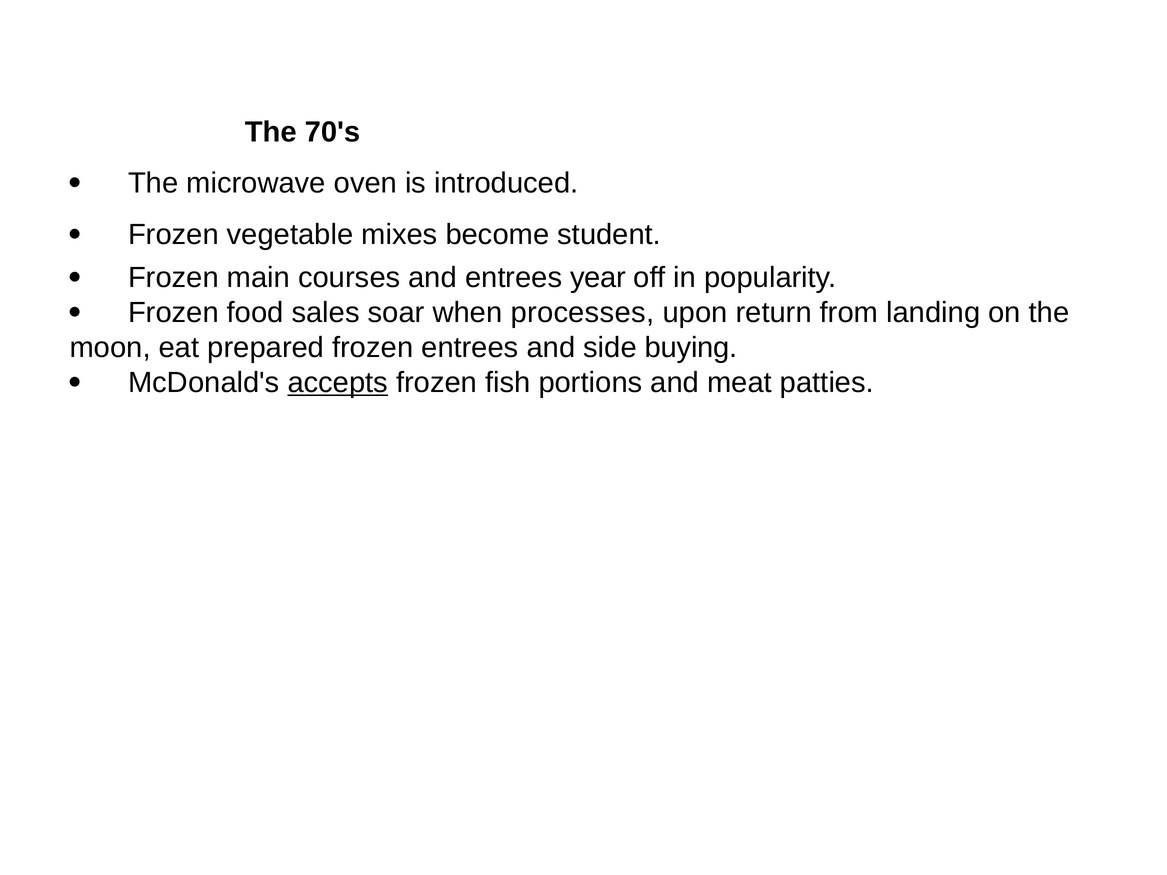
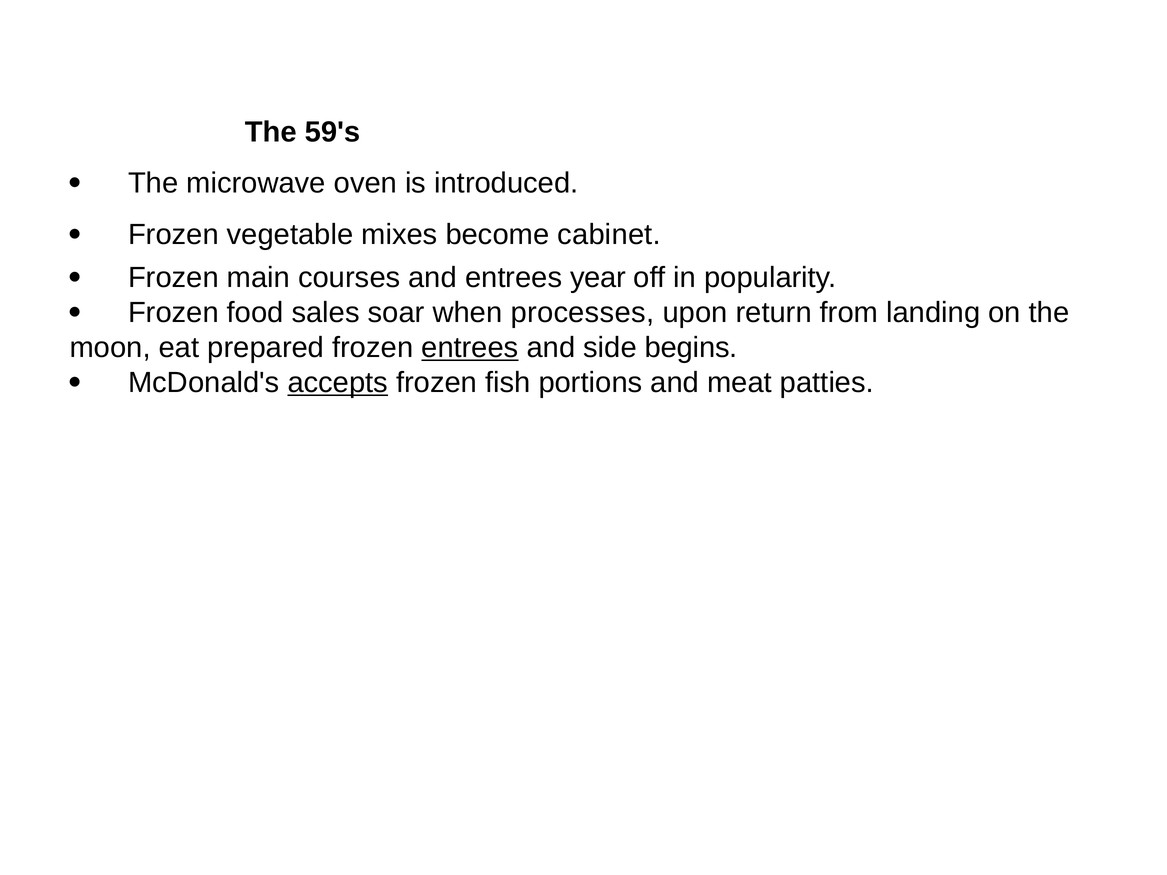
70's: 70's -> 59's (332, 132)
student: student -> cabinet (609, 235)
entrees underline: none -> present (470, 348)
buying: buying -> begins (691, 348)
